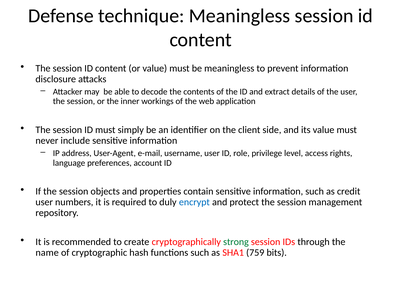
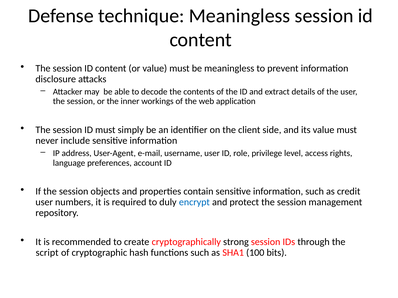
strong colour: green -> black (236, 242)
name: name -> script (47, 253)
759: 759 -> 100 (255, 253)
